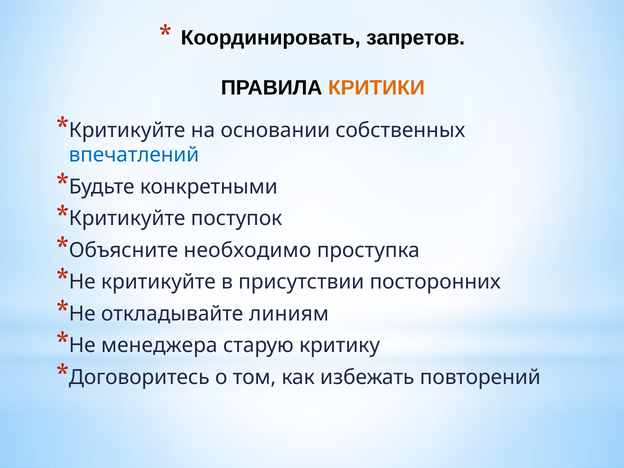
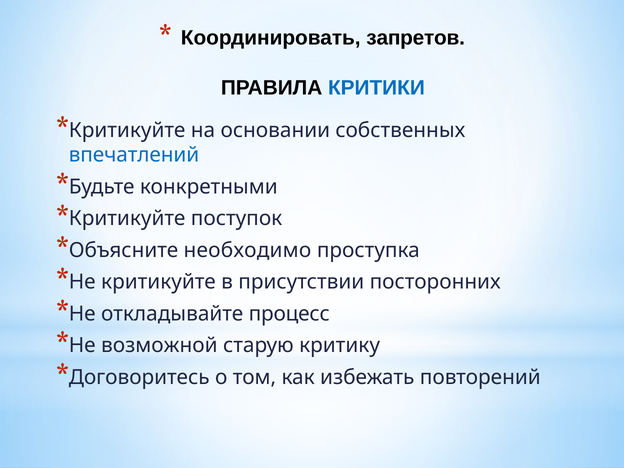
КРИТИКИ colour: orange -> blue (376, 88)
линиям: линиям -> процесс (289, 314)
менеджера: менеджера -> возможной (159, 345)
